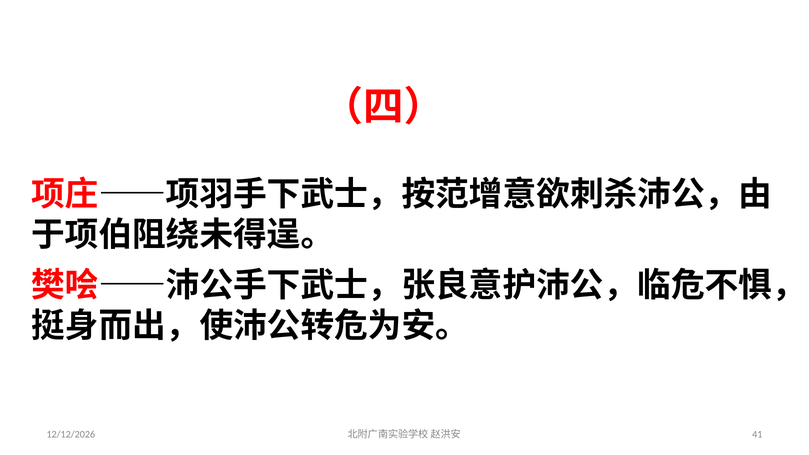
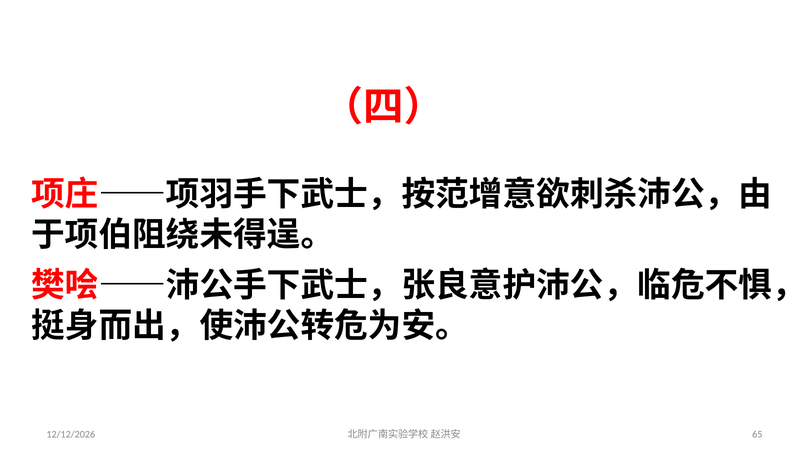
41: 41 -> 65 (757, 434)
